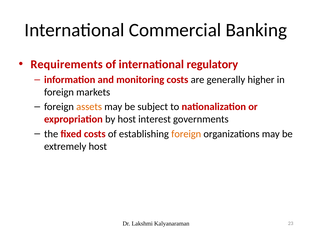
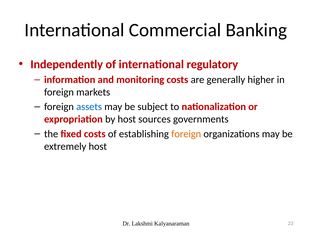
Requirements: Requirements -> Independently (67, 64)
assets colour: orange -> blue (89, 107)
interest: interest -> sources (155, 119)
